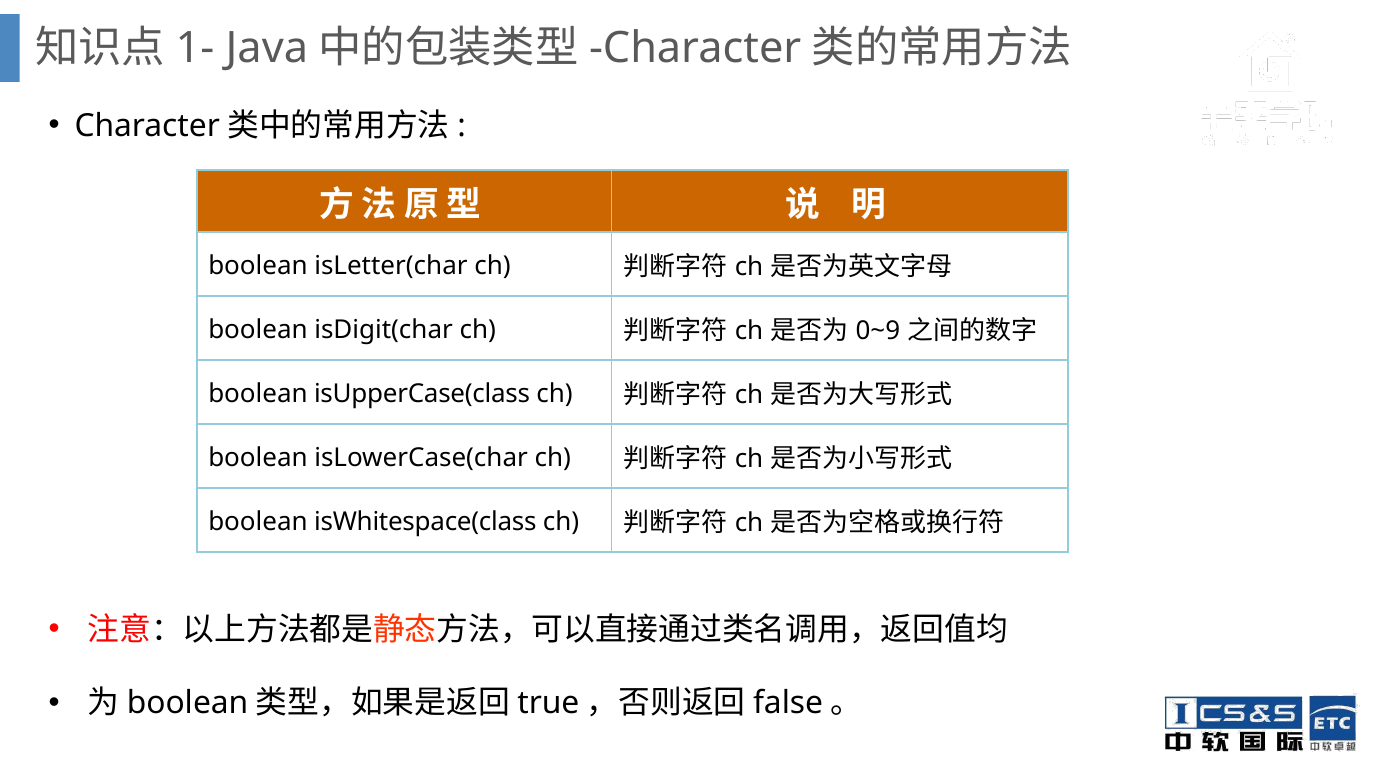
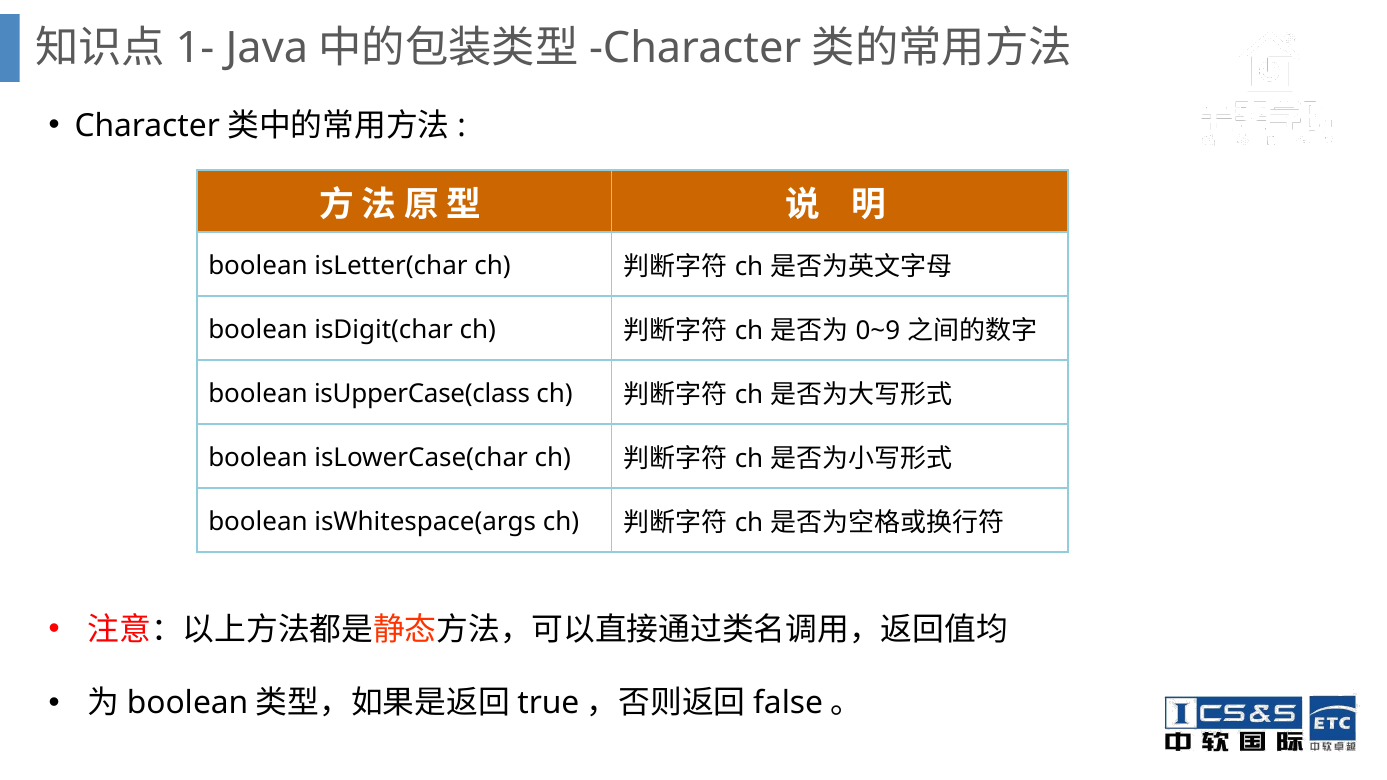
isWhitespace(class: isWhitespace(class -> isWhitespace(args (425, 522)
